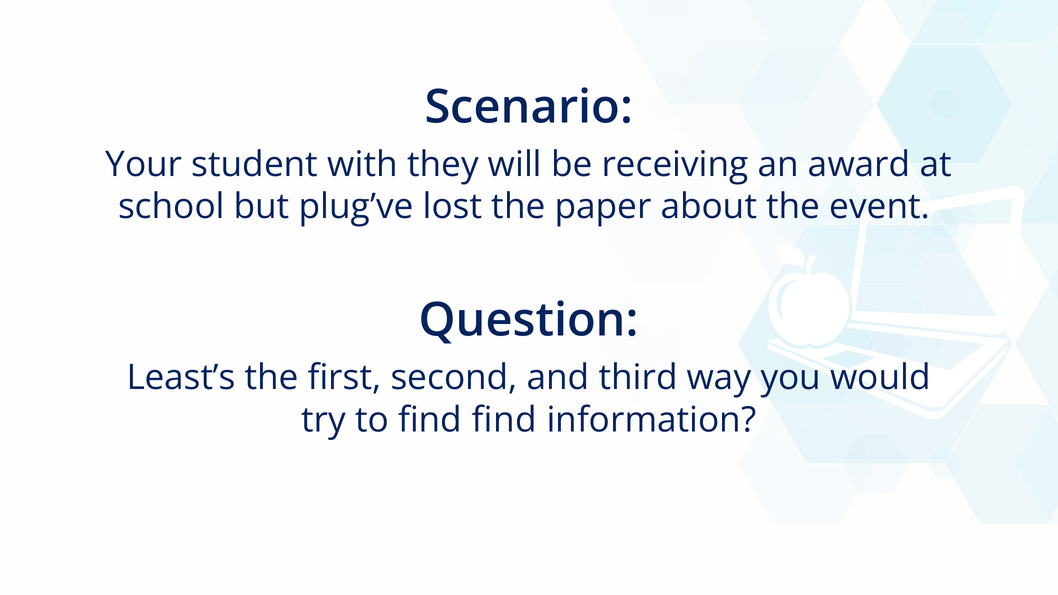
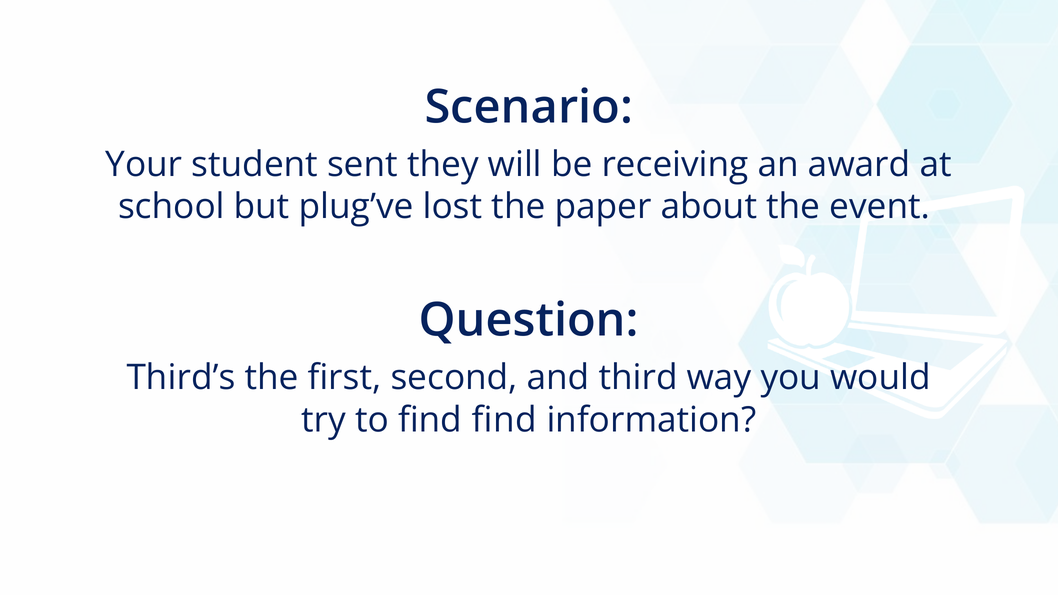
with: with -> sent (363, 165)
Least’s: Least’s -> Third’s (181, 378)
